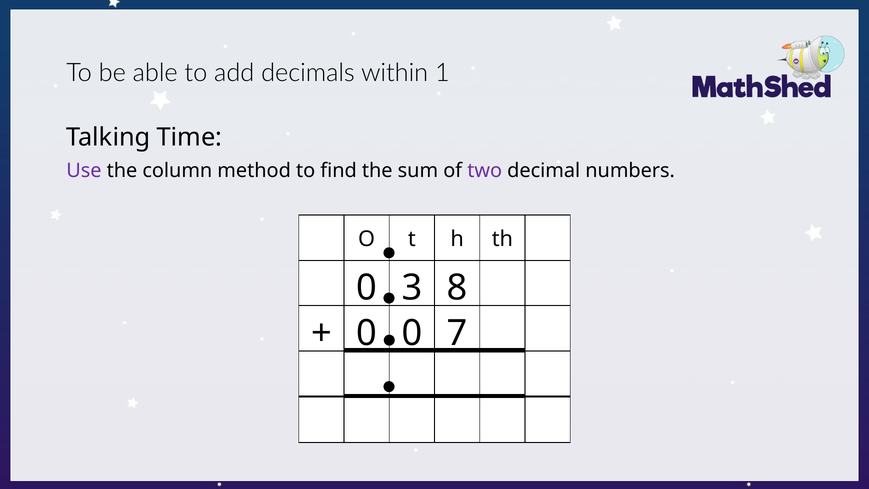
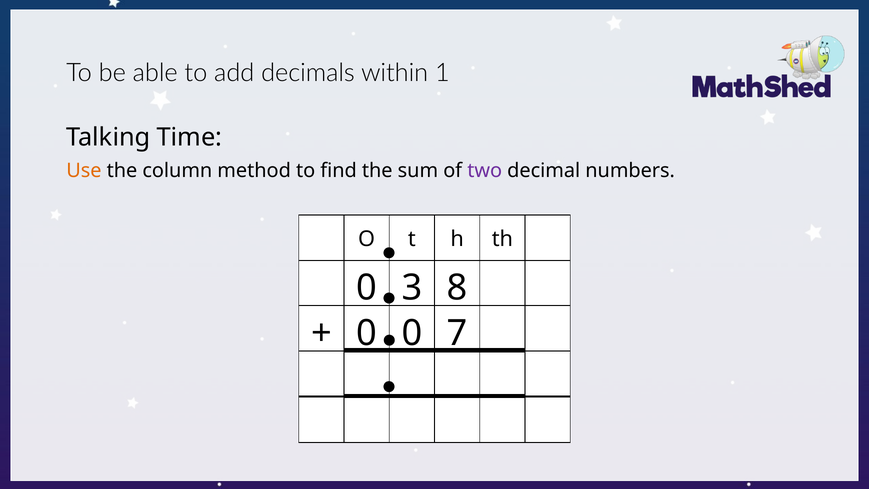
Use colour: purple -> orange (84, 171)
